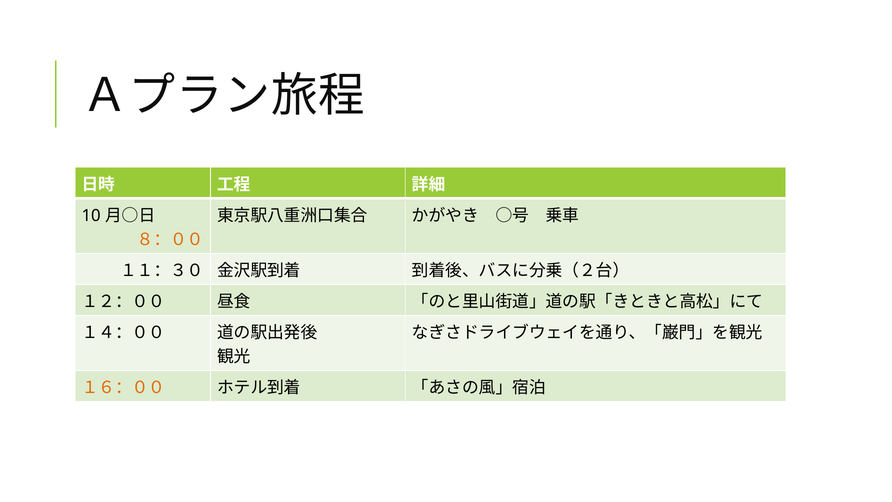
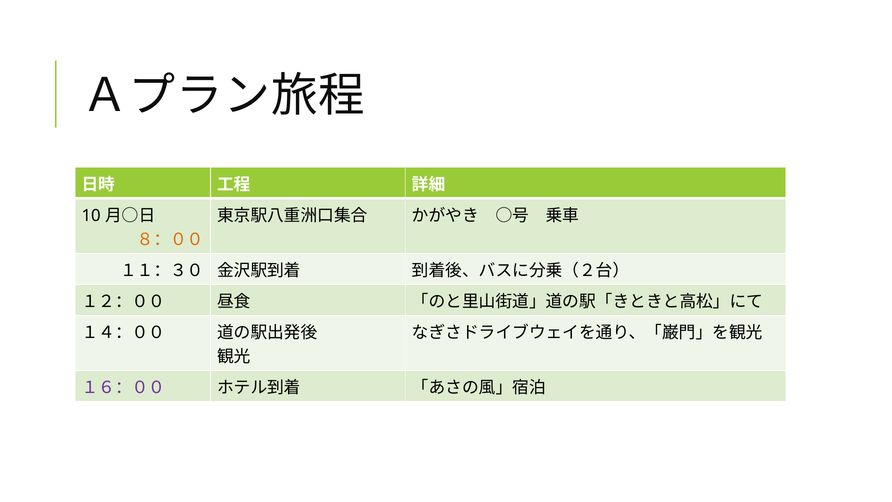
１６：００ colour: orange -> purple (123, 388)
